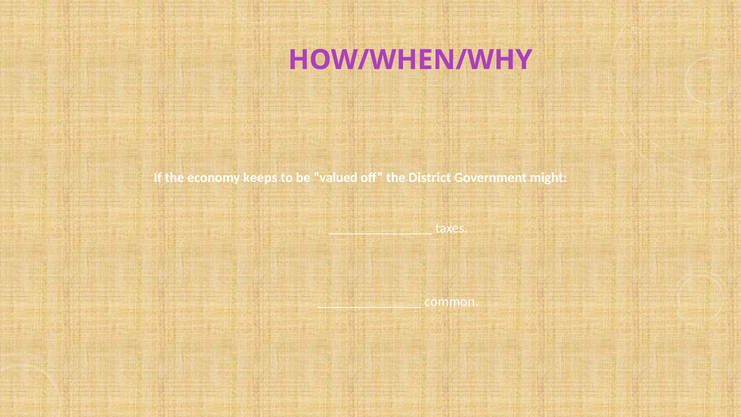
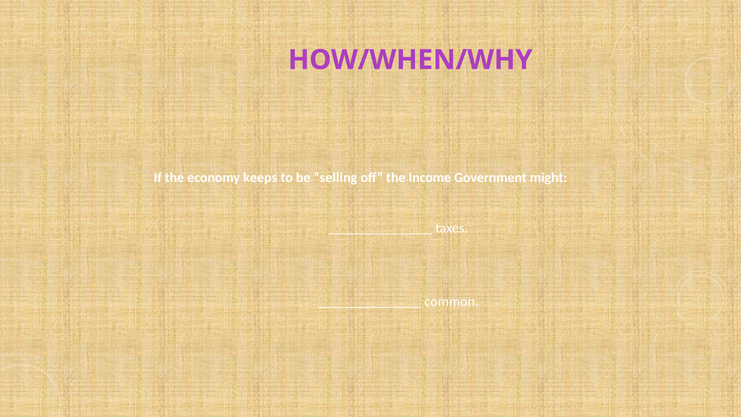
valued: valued -> selling (335, 178)
District: District -> Income (430, 178)
